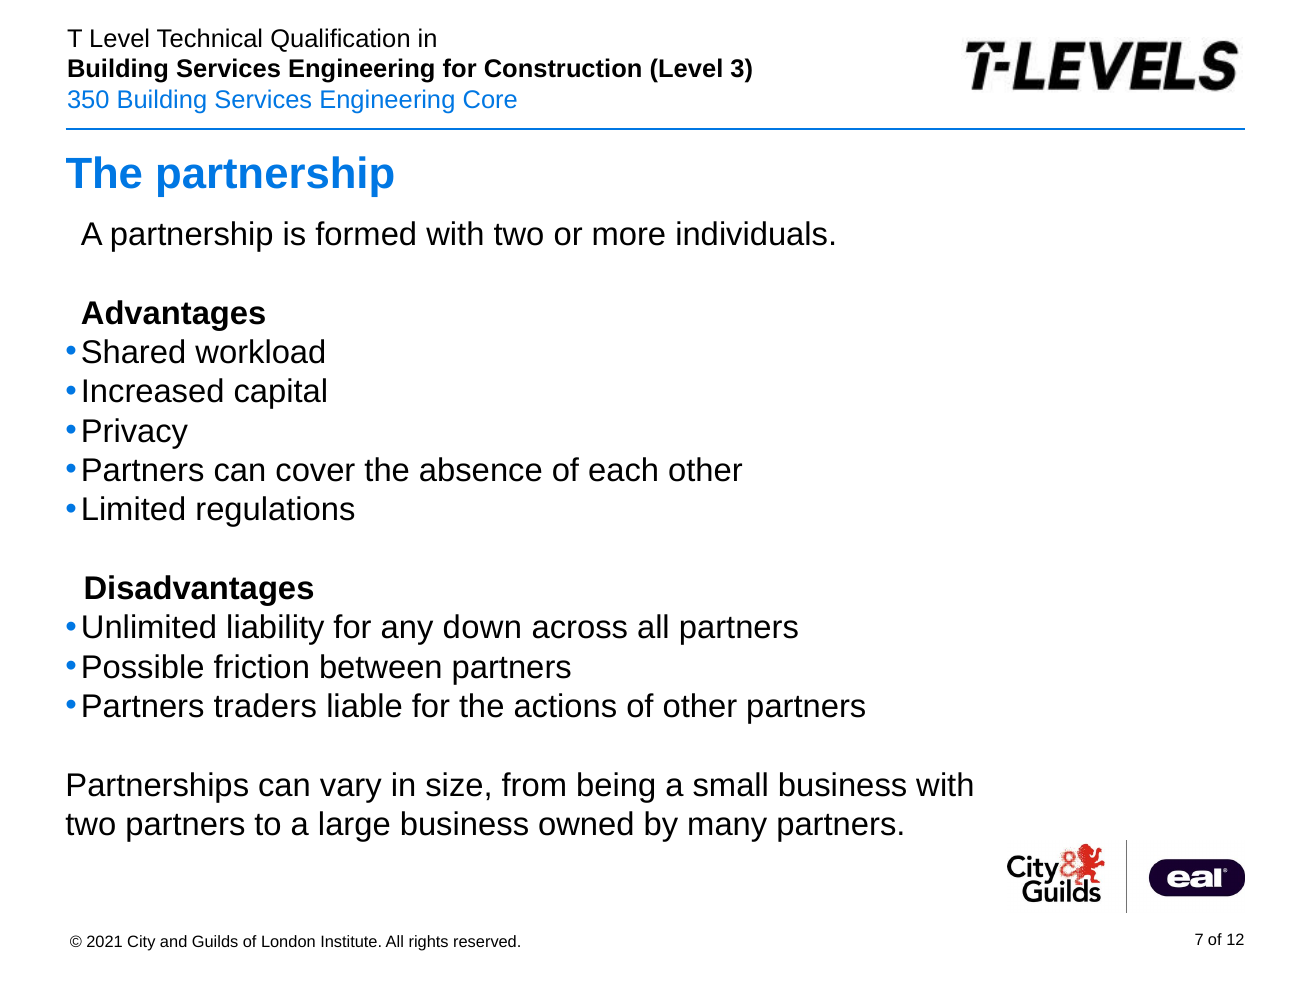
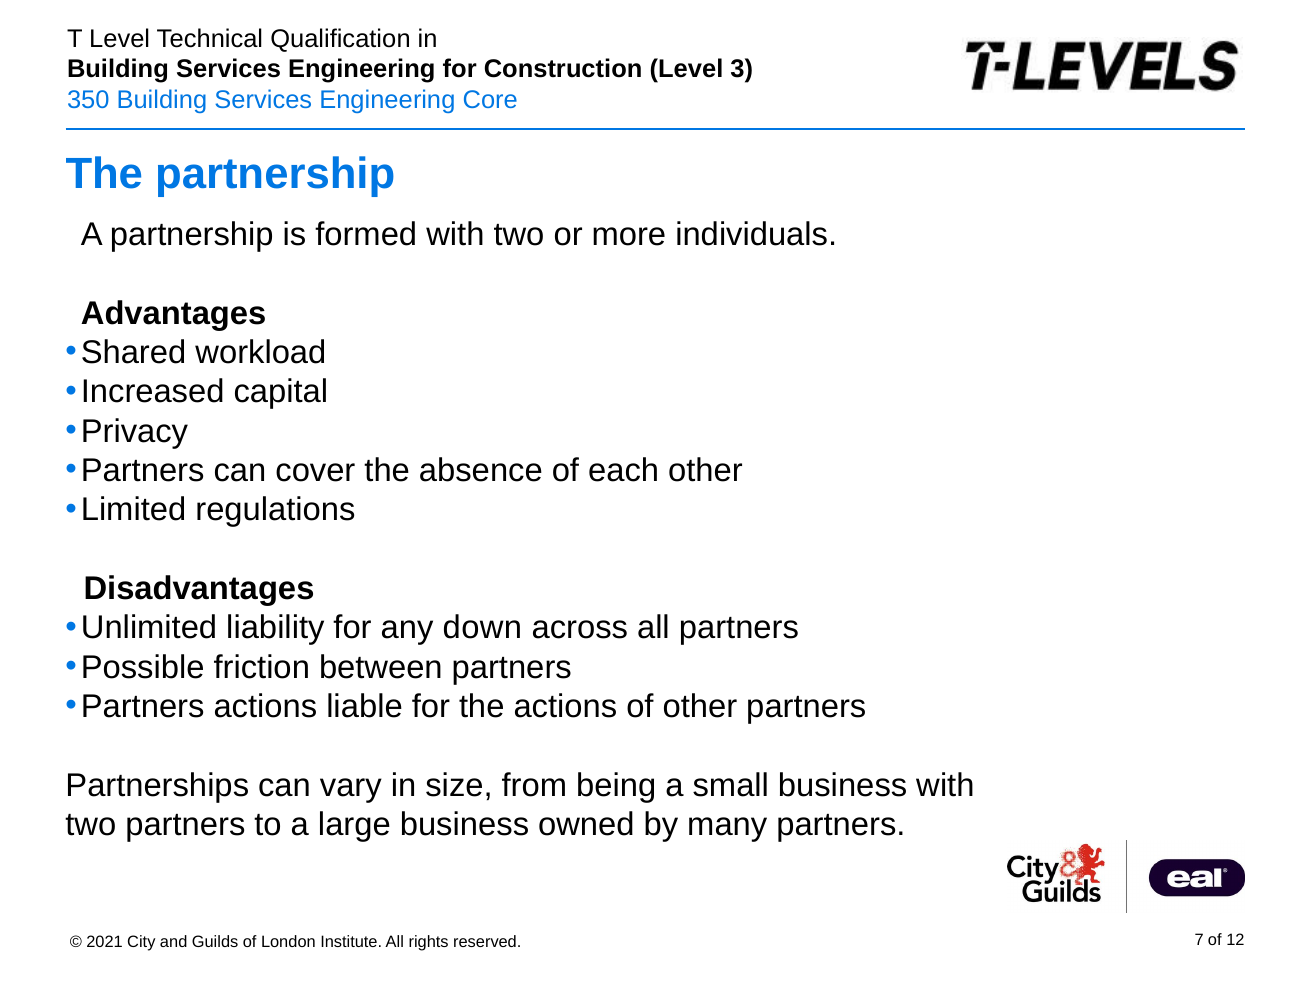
Partners traders: traders -> actions (265, 706)
